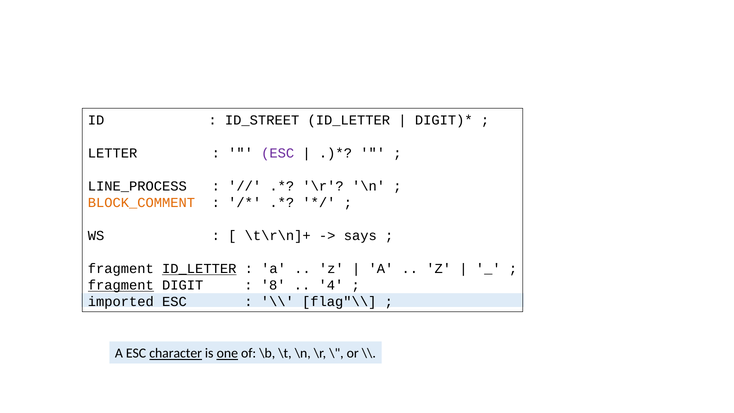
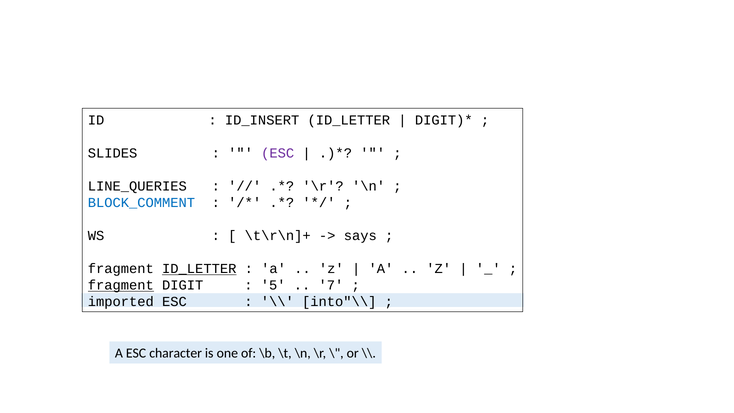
ID_STREET: ID_STREET -> ID_INSERT (262, 120)
LETTER: LETTER -> SLIDES (113, 153)
LINE_PROCESS: LINE_PROCESS -> LINE_QUERIES (137, 186)
BLOCK_COMMENT colour: orange -> blue (141, 203)
8: 8 -> 5 (273, 285)
4: 4 -> 7 (331, 285)
flag"\\: flag"\\ -> into"\\ (339, 302)
character underline: present -> none (176, 353)
one underline: present -> none (227, 353)
